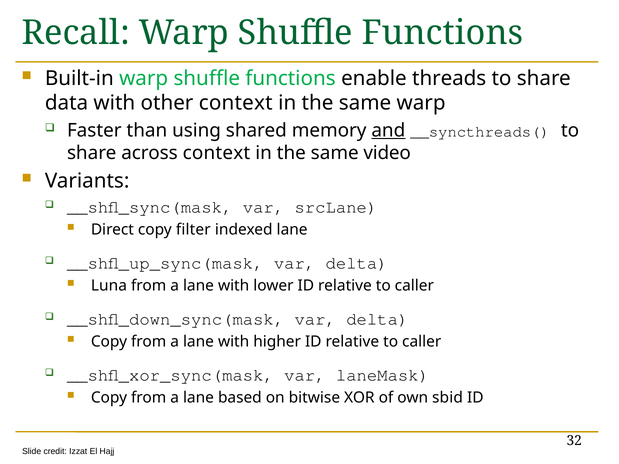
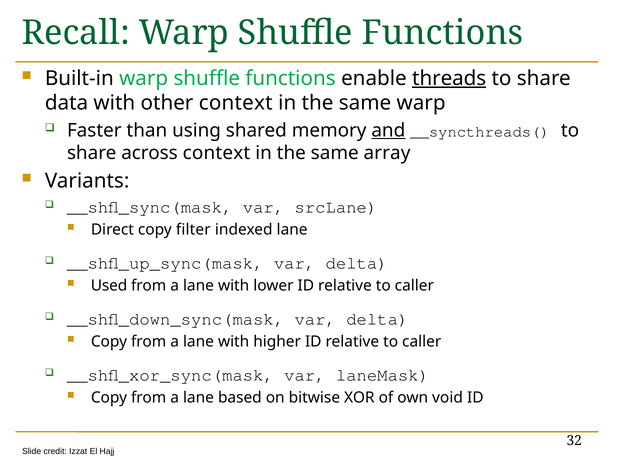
threads underline: none -> present (449, 78)
video: video -> array (387, 153)
Luna: Luna -> Used (109, 286)
sbid: sbid -> void (448, 398)
